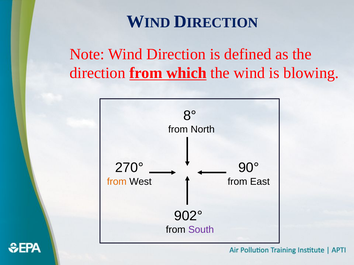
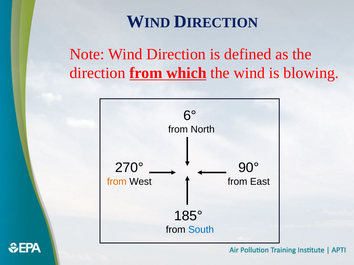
8°: 8° -> 6° (190, 116)
902°: 902° -> 185° (188, 216)
South colour: purple -> blue (201, 230)
